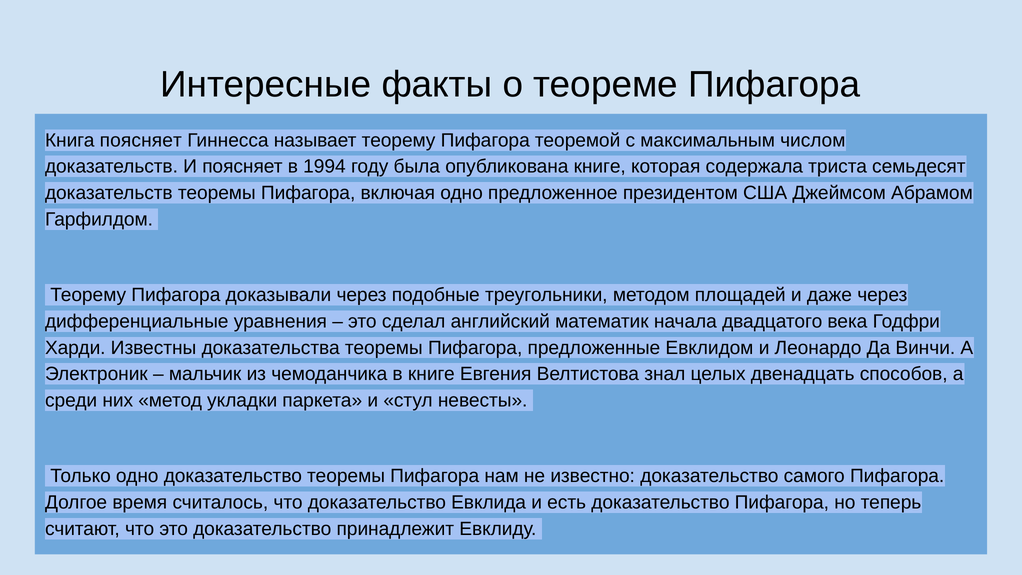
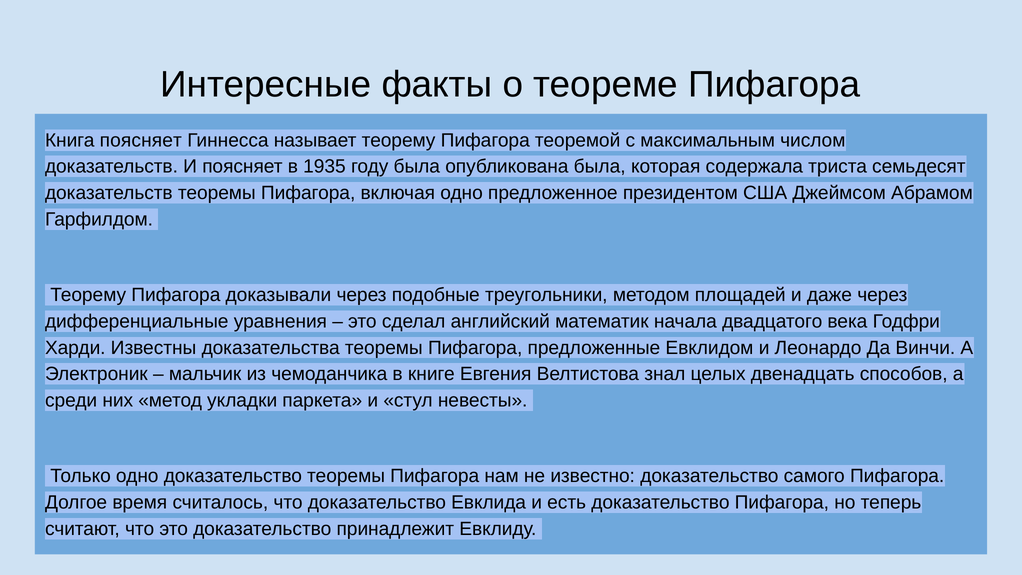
1994: 1994 -> 1935 (324, 167)
опубликована книге: книге -> была (600, 167)
